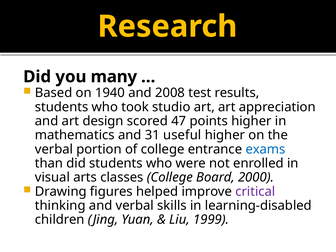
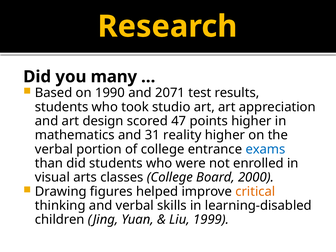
1940: 1940 -> 1990 (110, 93)
2008: 2008 -> 2071 (170, 93)
useful: useful -> reality (182, 135)
critical colour: purple -> orange (255, 191)
